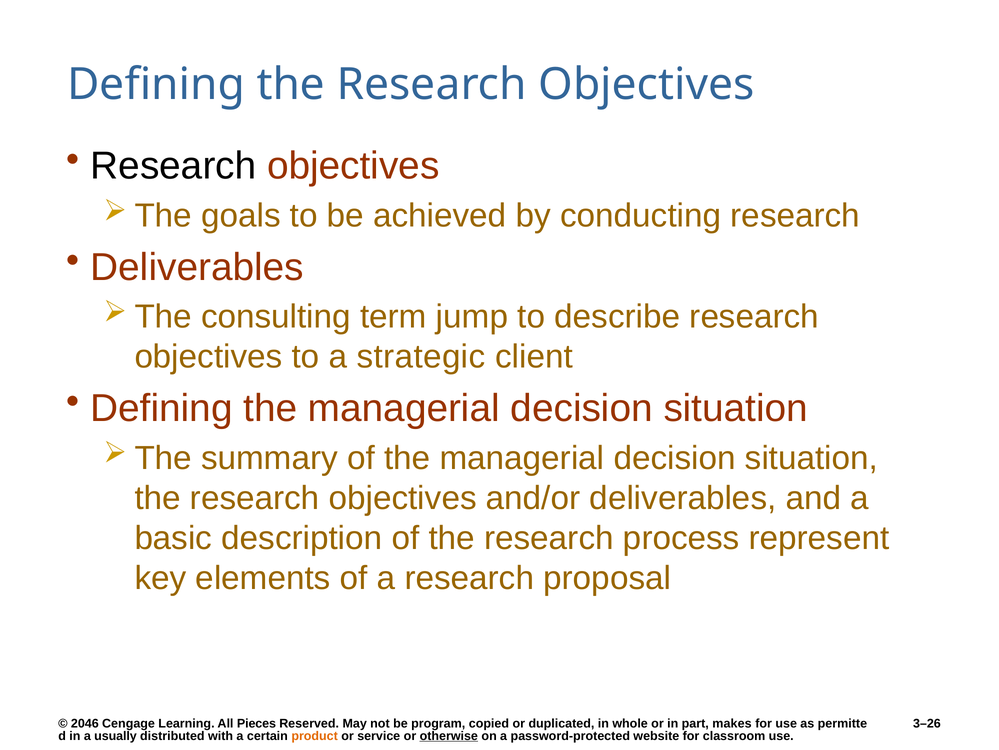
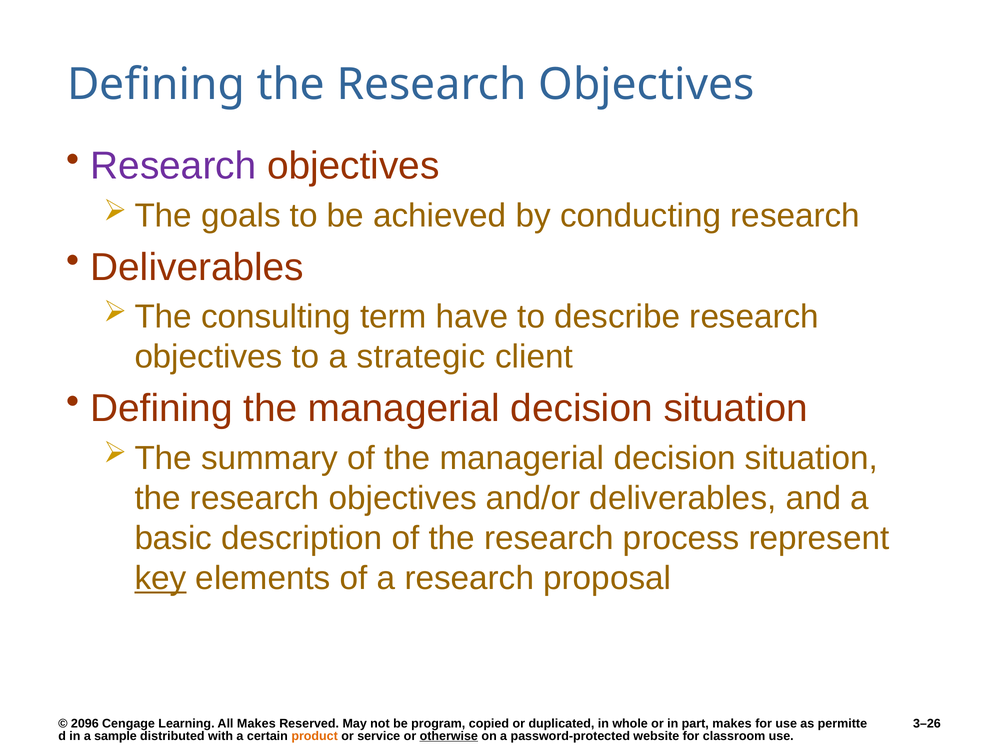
Research colour: black -> purple (173, 166)
jump: jump -> have (472, 317)
key underline: none -> present (160, 577)
2046: 2046 -> 2096 (85, 723)
All Pieces: Pieces -> Makes (256, 723)
usually: usually -> sample (116, 735)
